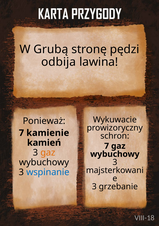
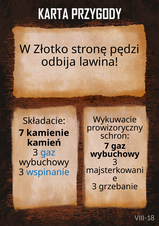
Grubą: Grubą -> Złotko (51, 49)
Ponieważ: Ponieważ -> Składacie (44, 121)
gaz colour: orange -> blue (48, 152)
